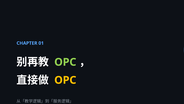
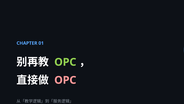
OPC colour: yellow -> pink (65, 80)
